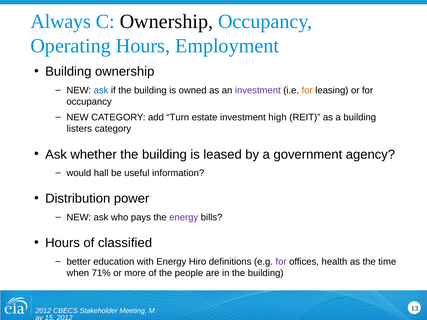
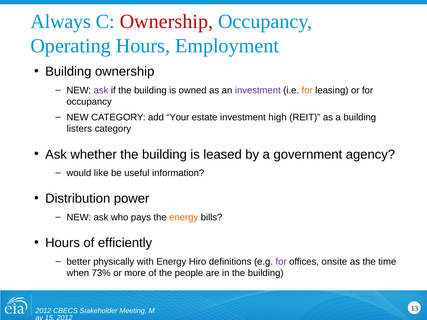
Ownership colour: black -> red (166, 22)
ask colour: blue -> purple (101, 90)
Turn: Turn -> Your (178, 117)
hall: hall -> like (101, 173)
energy colour: purple -> orange (184, 218)
classified: classified -> efficiently (125, 243)
education: education -> physically (114, 262)
health: health -> onsite (334, 262)
71%: 71% -> 73% (101, 273)
